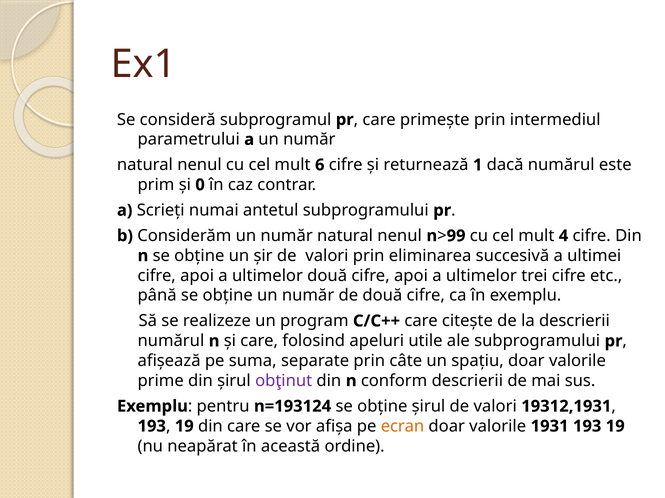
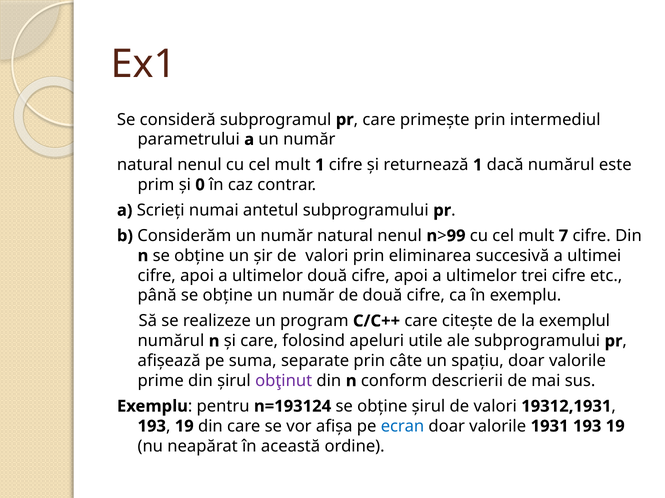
mult 6: 6 -> 1 (320, 165)
4: 4 -> 7 (564, 236)
la descrierii: descrierii -> exemplul (574, 321)
ecran colour: orange -> blue (403, 427)
